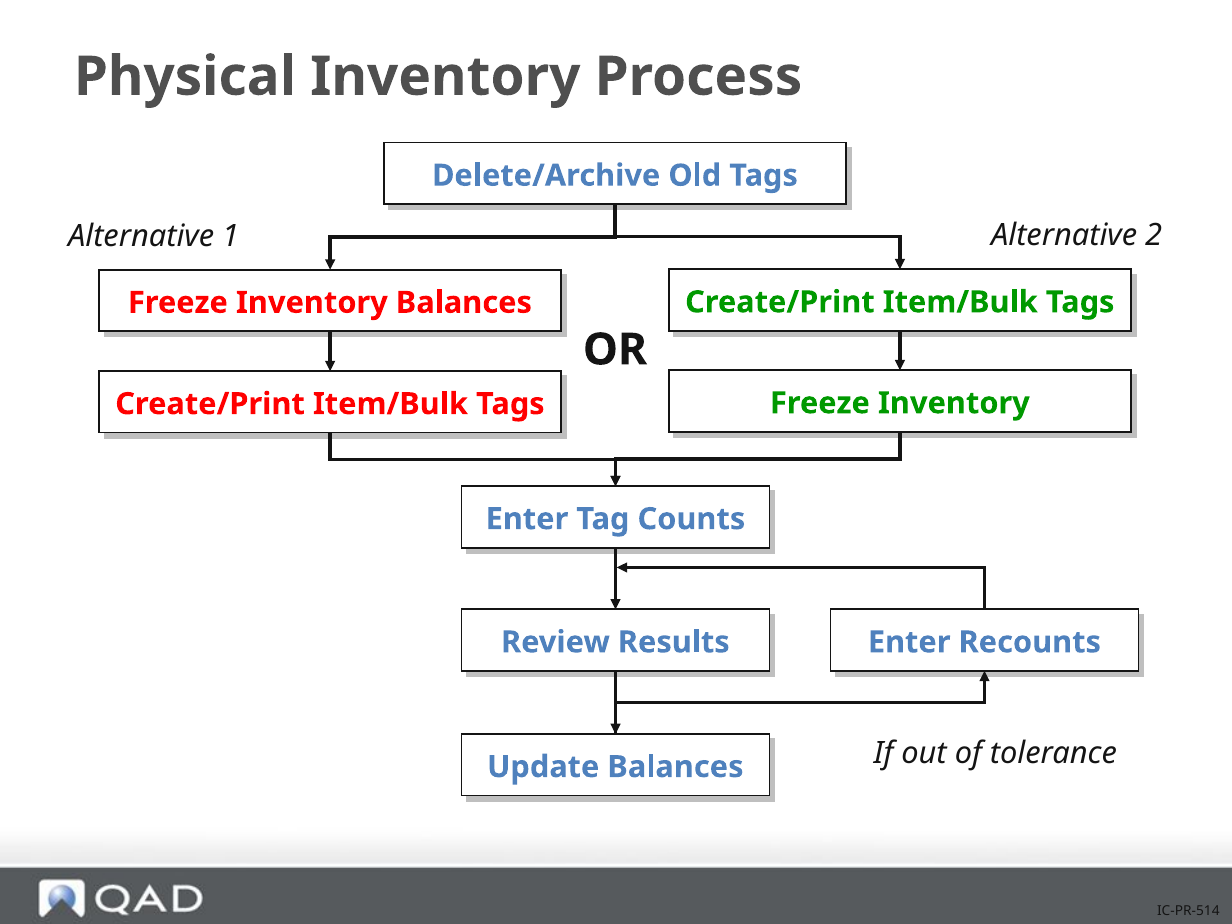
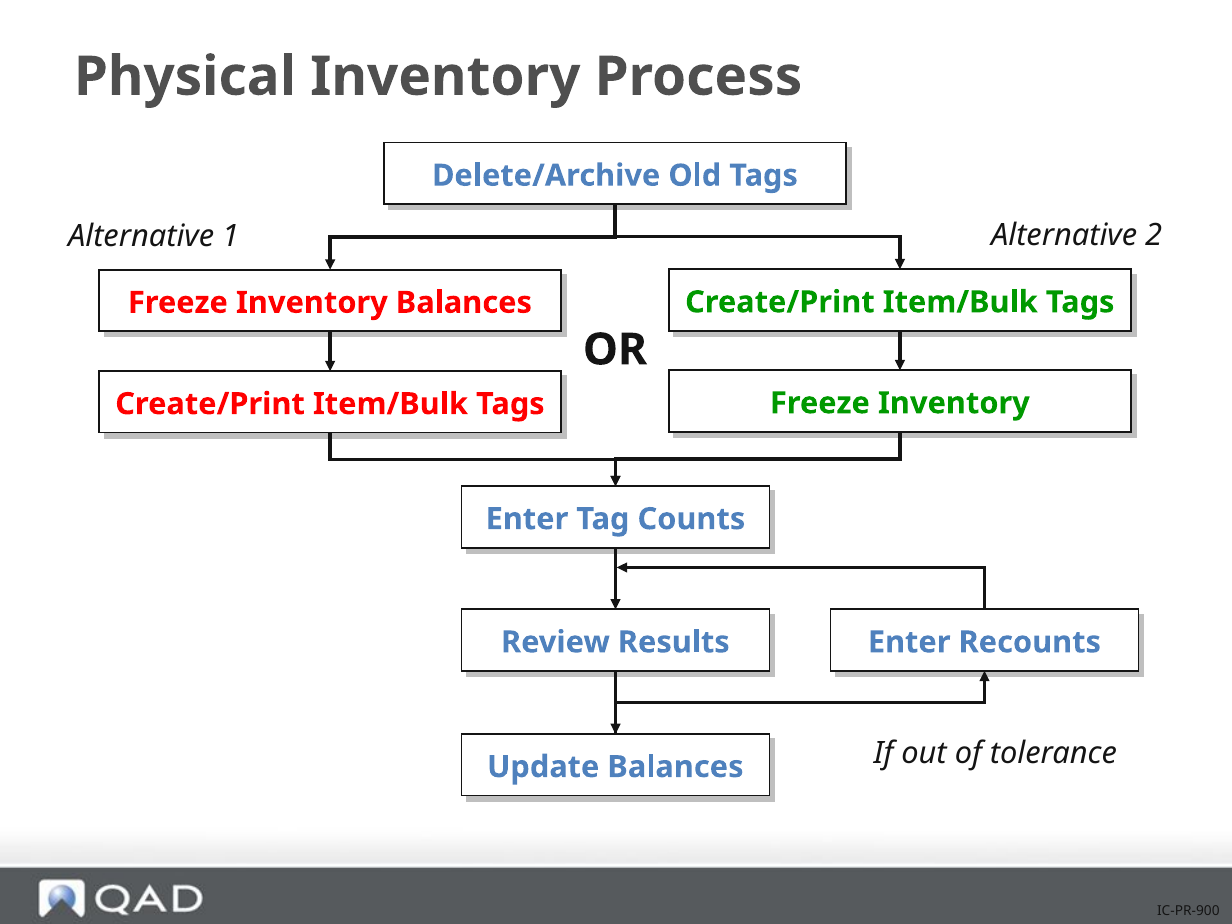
IC-PR-514: IC-PR-514 -> IC-PR-900 (1188, 911)
